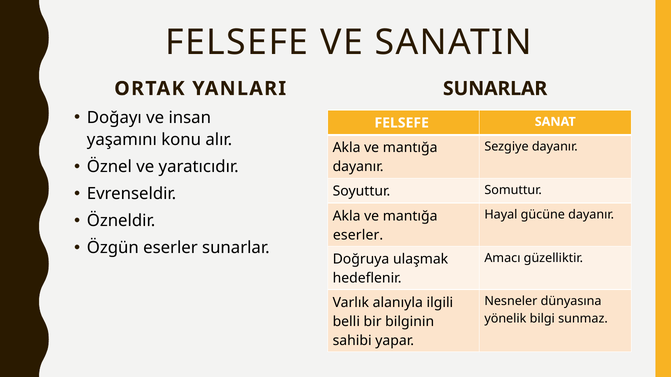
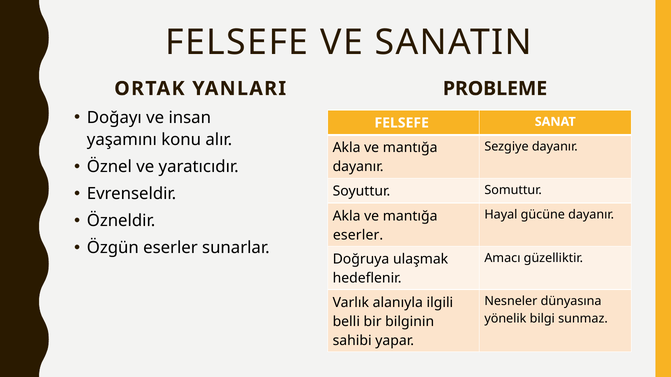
SUNARLAR: SUNARLAR -> PROBLEME (495, 89)
